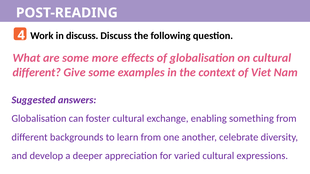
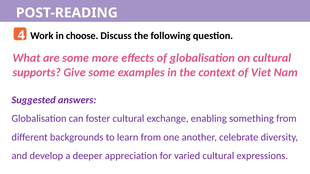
in discuss: discuss -> choose (82, 36)
different: different -> supports (37, 73)
